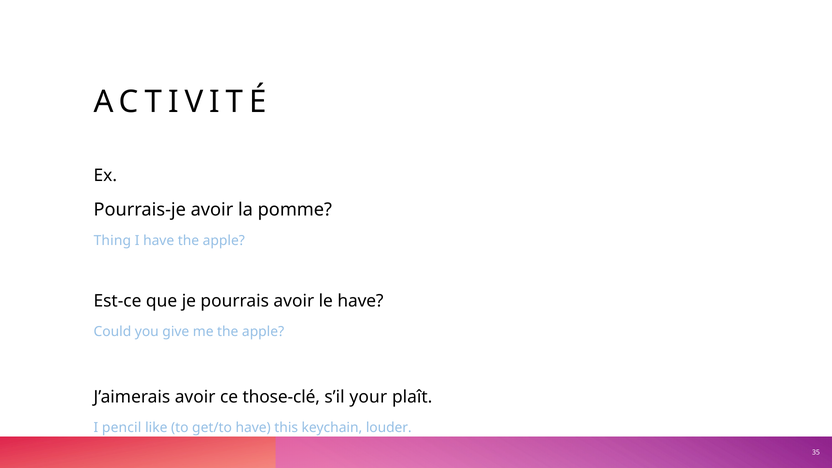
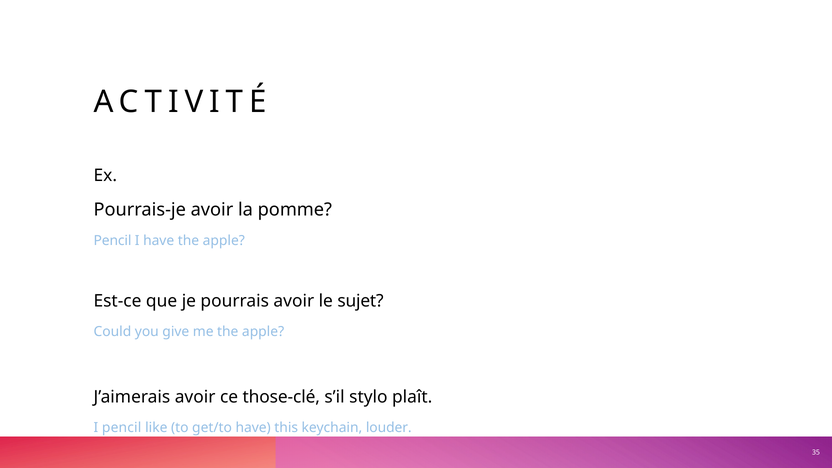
Thing: Thing -> Pencil (113, 241)
le have: have -> sujet (361, 301)
your: your -> stylo (368, 397)
